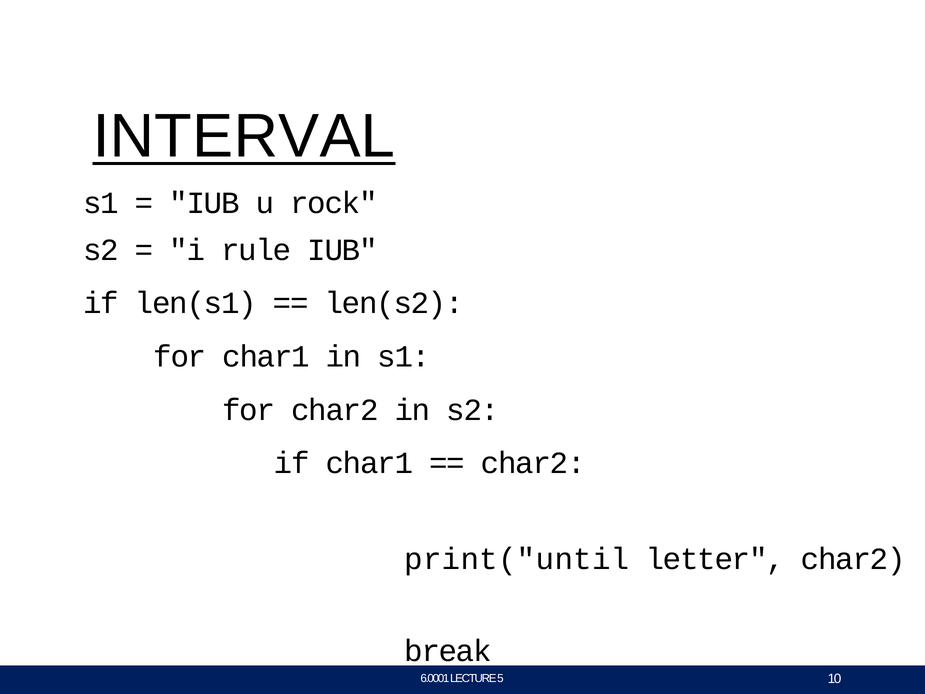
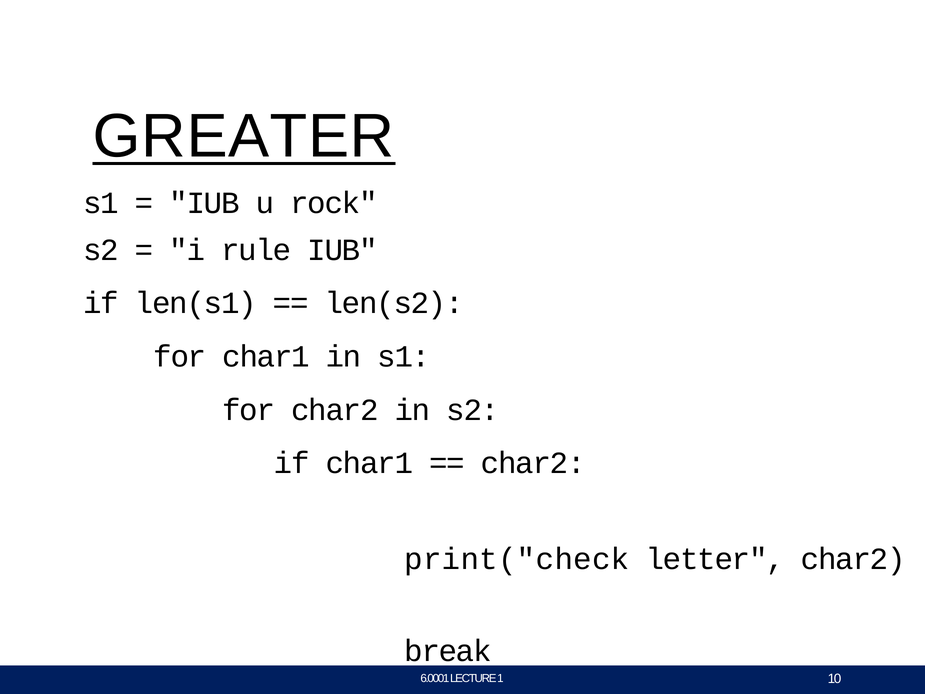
INTERVAL: INTERVAL -> GREATER (244, 136)
print("until: print("until -> print("check (517, 559)
5: 5 -> 1 (500, 678)
